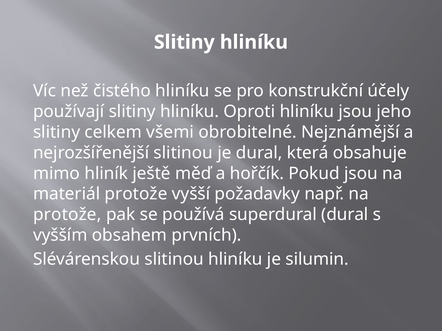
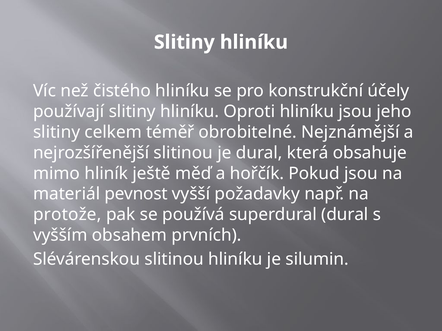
všemi: všemi -> téměř (170, 132)
materiál protože: protože -> pevnost (136, 194)
